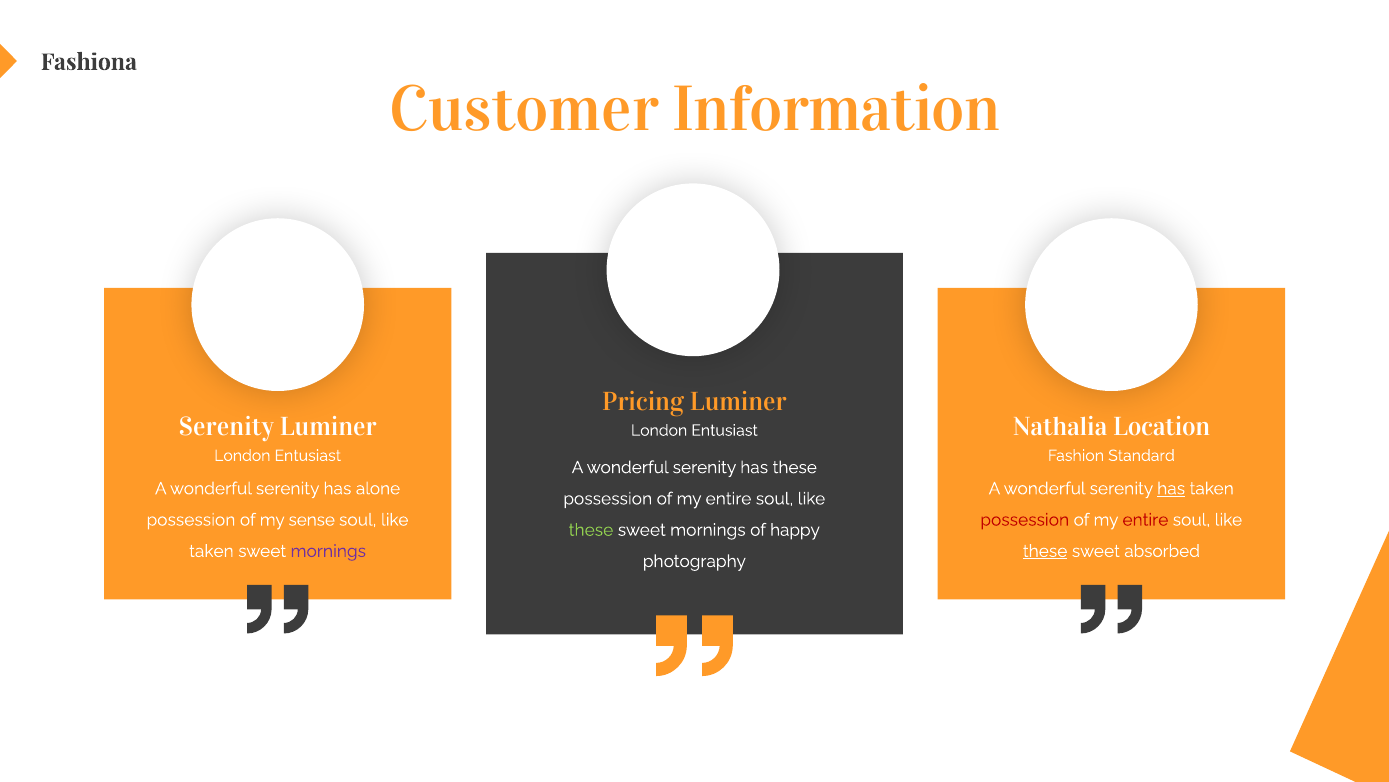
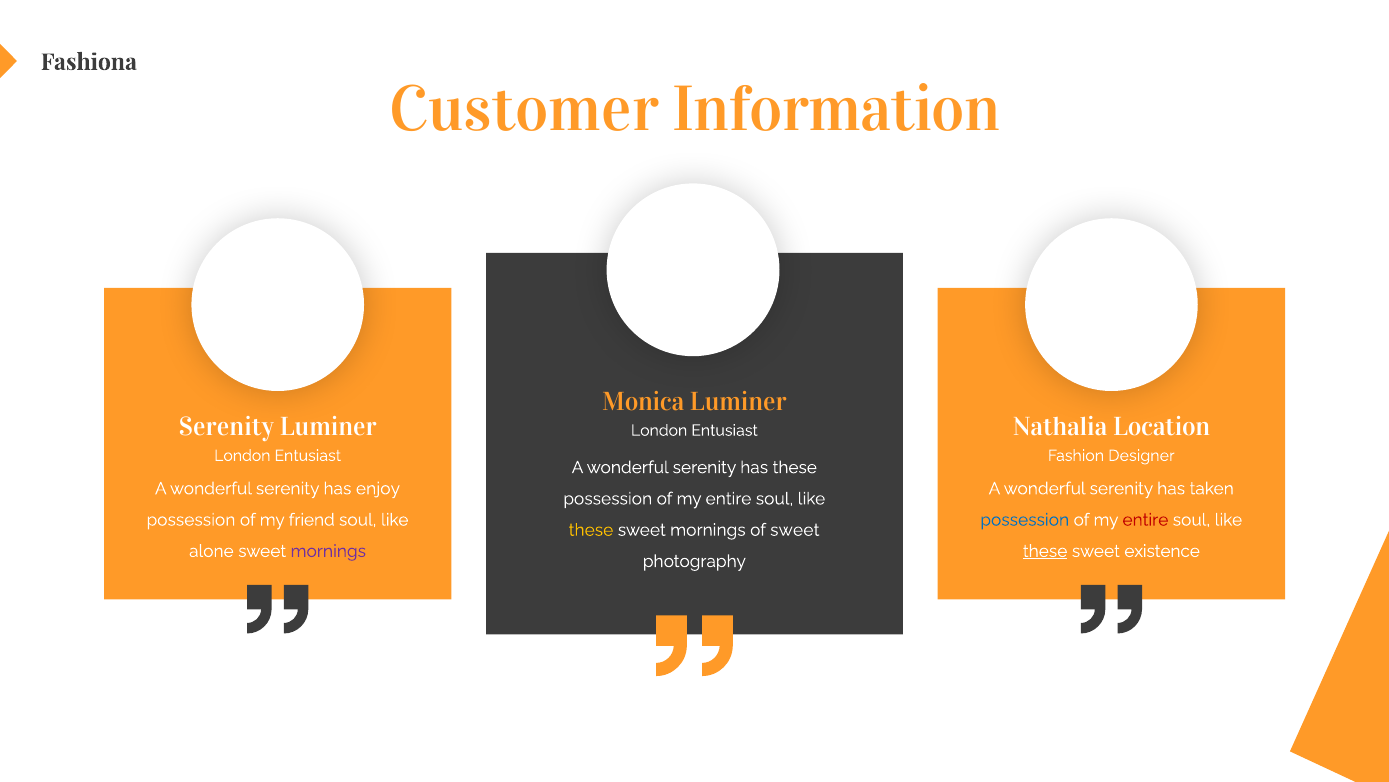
Pricing: Pricing -> Monica (643, 402)
Standard: Standard -> Designer (1141, 455)
alone: alone -> enjoy (378, 488)
has underline: present -> none (1171, 488)
sense: sense -> friend (312, 519)
possession colour: red -> blue (1025, 519)
these colour: light green -> yellow (591, 530)
of happy: happy -> sweet (795, 530)
taken: taken -> alone (211, 551)
absorbed: absorbed -> existence (1162, 551)
